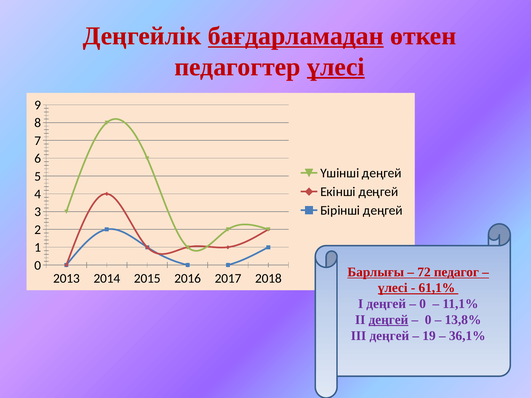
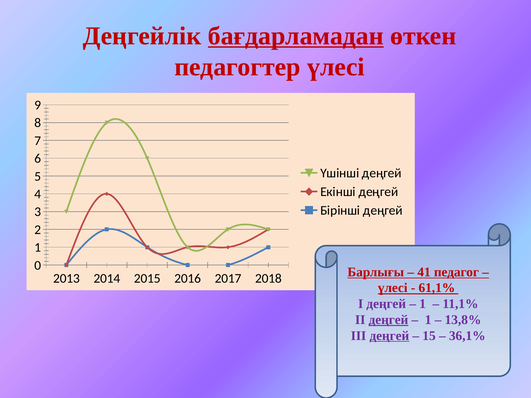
үлесі underline: present -> none (336, 67)
72: 72 -> 41 (424, 272)
0: 0 -> 1 (423, 304)
0: 0 -> 1 (428, 320)
деңгей underline: none -> present (389, 336)
19: 19 -> 15 (429, 336)
